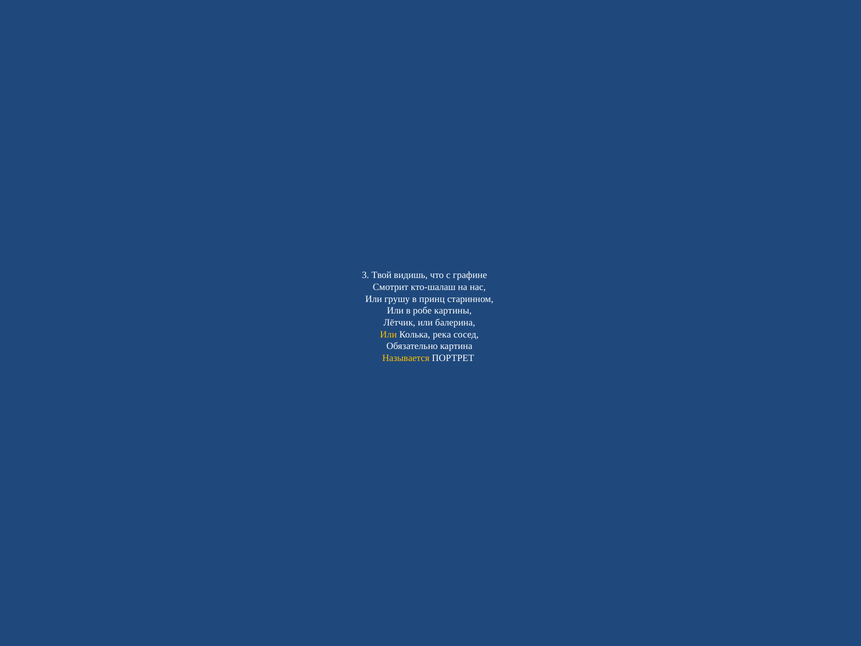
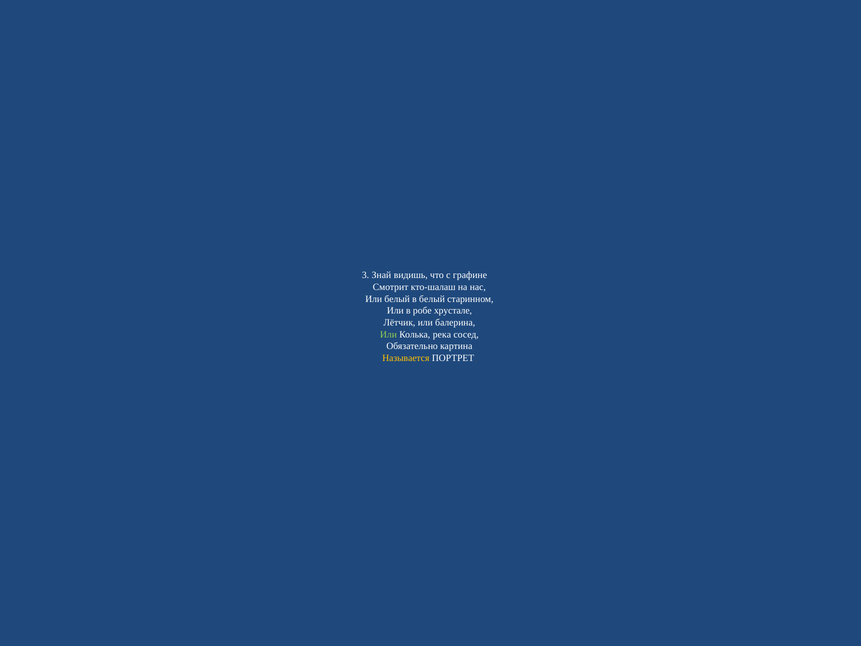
Твой: Твой -> Знай (381, 275)
Или грушу: грушу -> белый (397, 299)
в принц: принц -> белый (432, 299)
картины: картины -> хрустале (453, 311)
Или colour: yellow -> light green (388, 334)
